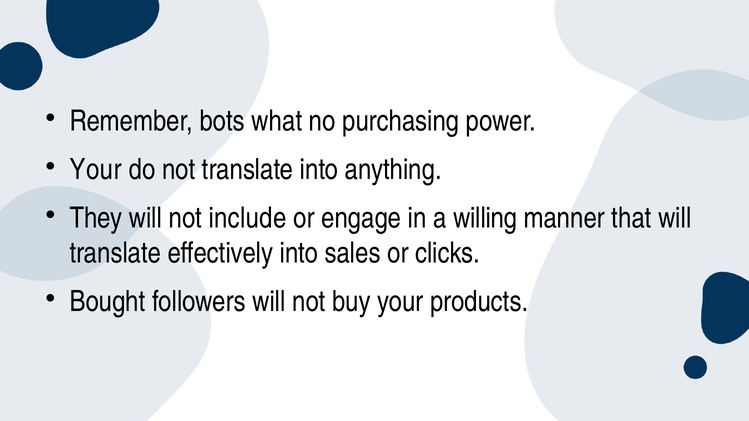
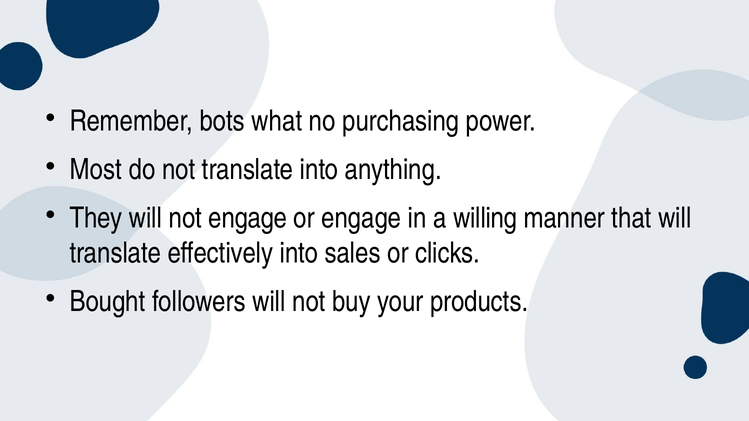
Your: Your -> Most (96, 170)
not include: include -> engage (248, 218)
